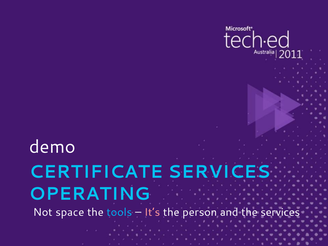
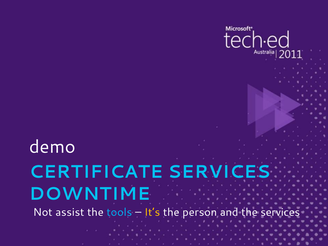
OPERATING: OPERATING -> DOWNTIME (90, 194)
space: space -> assist (70, 212)
It’s colour: pink -> yellow (152, 212)
